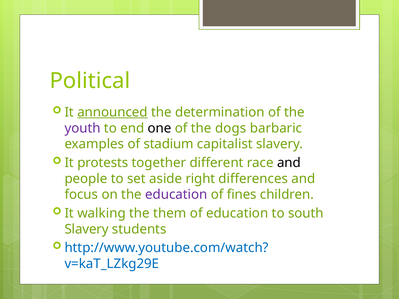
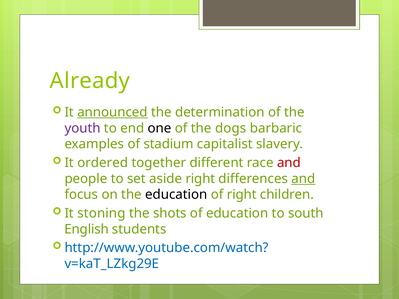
Political: Political -> Already (90, 81)
protests: protests -> ordered (103, 163)
and colour: black -> red (289, 163)
and underline: none -> present (303, 179)
education colour: purple -> black (176, 195)
of fines: fines -> right (242, 195)
walking: walking -> stoning (101, 213)
them: them -> shots (170, 213)
Slavery: Slavery -> English (87, 229)
